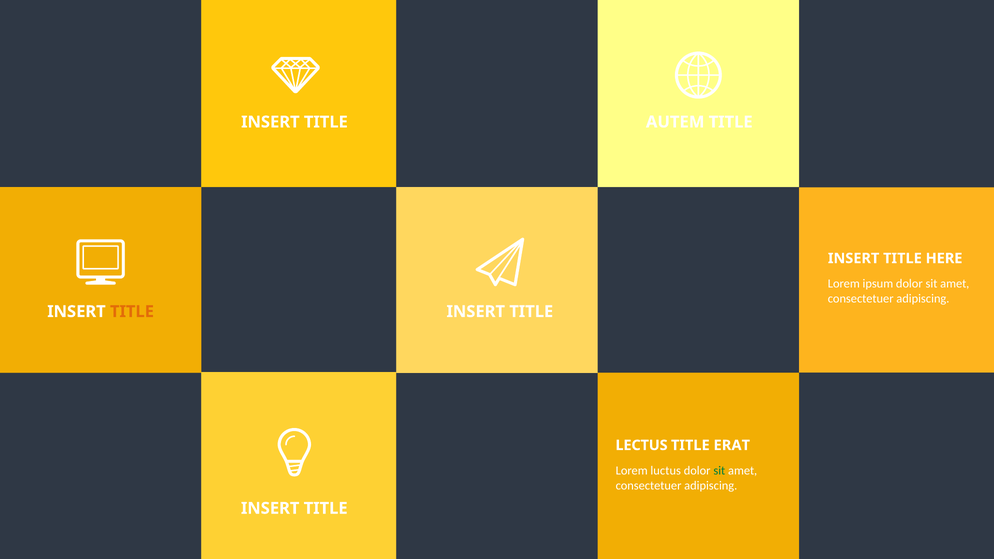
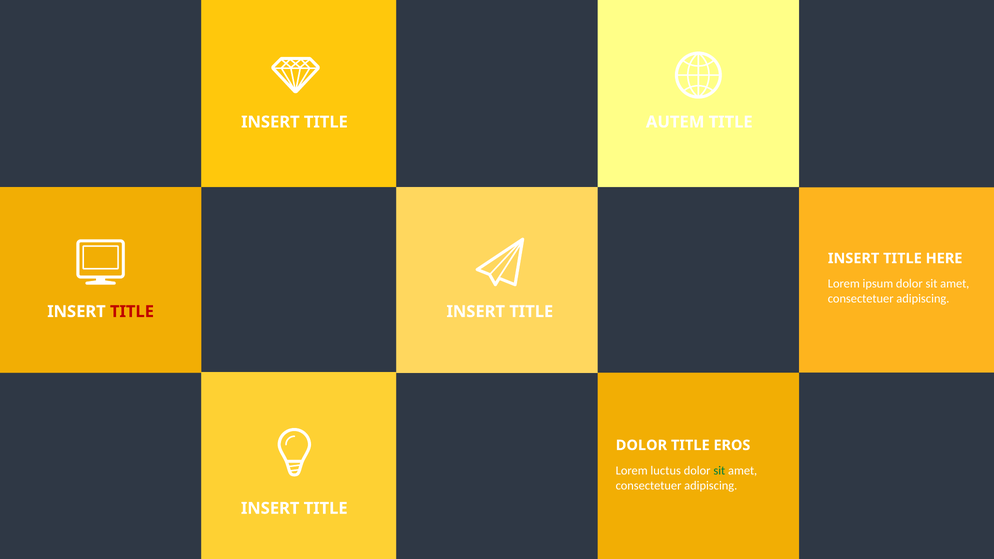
TITLE colour: orange -> red (132, 312)
LECTUS: LECTUS -> DOLOR (641, 445)
ERAT: ERAT -> EROS (732, 445)
